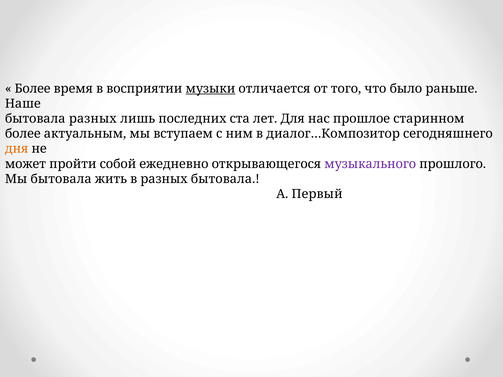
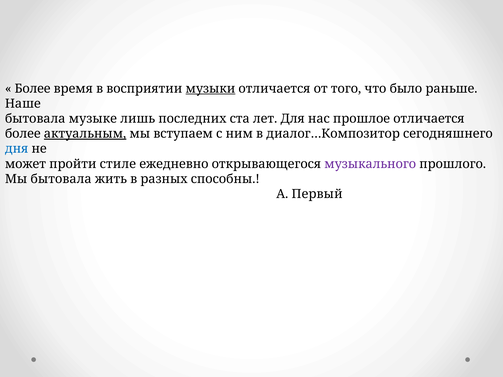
бытовала разных: разных -> музыке (93, 119)
прошлое старинном: старинном -> отличается (429, 119)
актуальным underline: none -> present (85, 134)
дня colour: orange -> blue (17, 149)
собой: собой -> стиле (118, 164)
разных бытовала: бытовала -> способны (225, 179)
